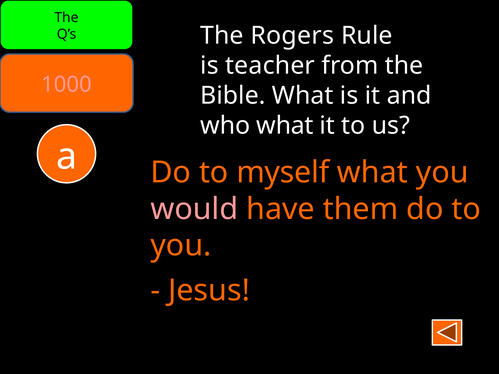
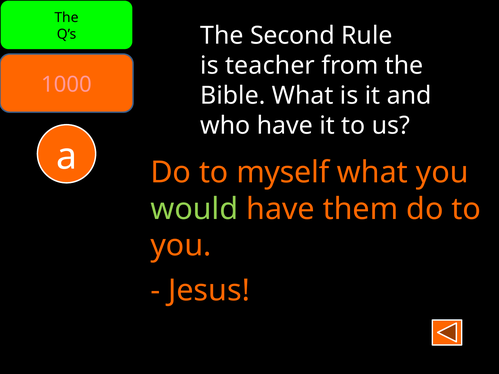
Rogers: Rogers -> Second (292, 36)
who what: what -> have (285, 126)
would colour: pink -> light green (194, 209)
